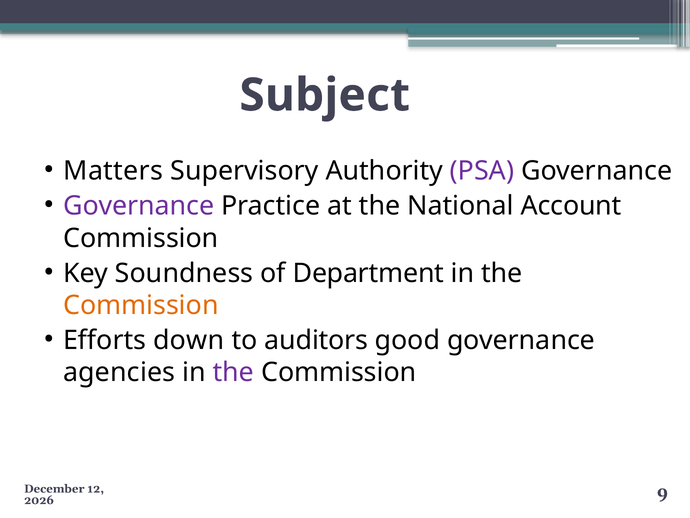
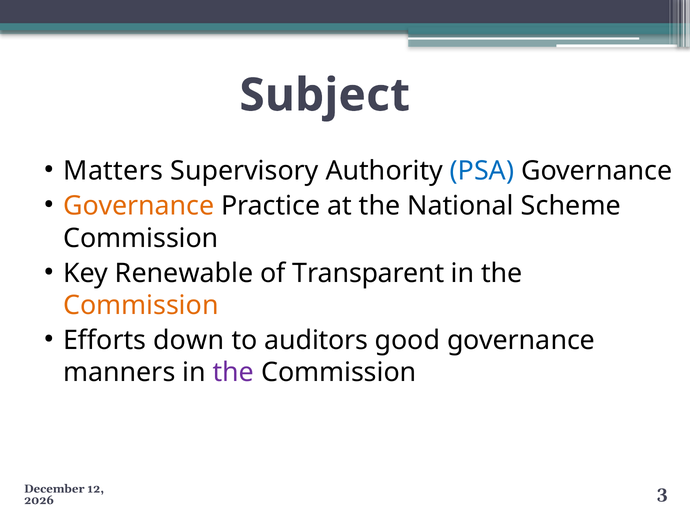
PSA colour: purple -> blue (482, 171)
Governance colour: purple -> orange (139, 206)
Account: Account -> Scheme (571, 206)
Soundness: Soundness -> Renewable (184, 273)
Department: Department -> Transparent (368, 273)
agencies: agencies -> manners (119, 372)
9: 9 -> 3 (662, 492)
